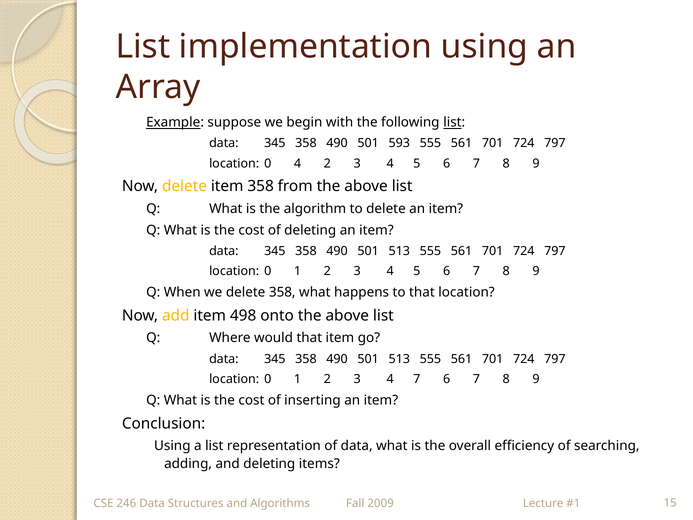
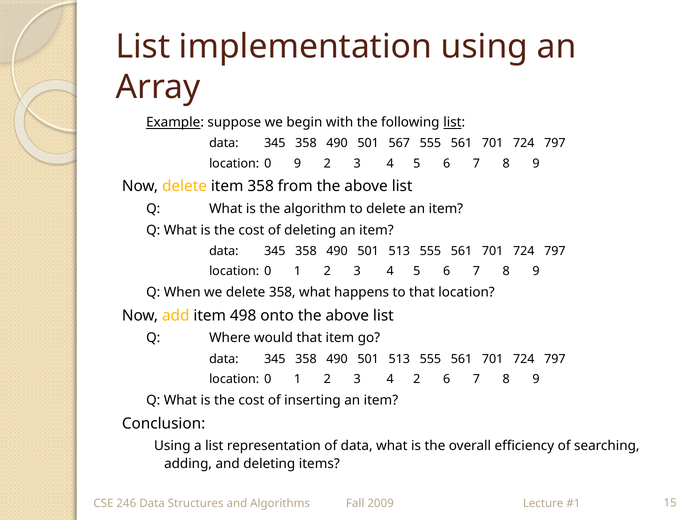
593: 593 -> 567 (399, 143)
0 4: 4 -> 9 (297, 163)
4 7: 7 -> 2 (417, 379)
